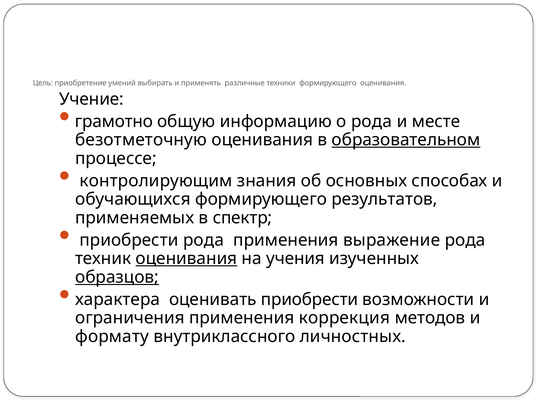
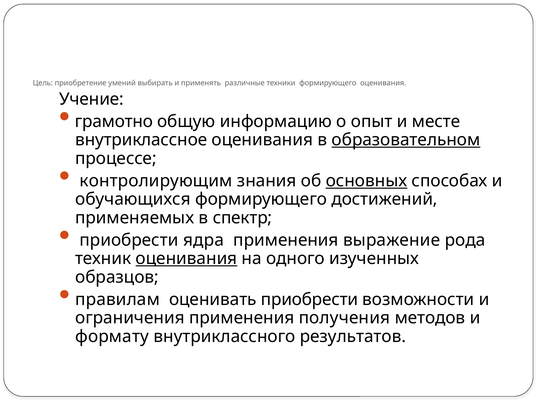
о рода: рода -> опыт (372, 122)
безотметочную: безотметочную -> внутриклассное (141, 140)
основных underline: none -> present (366, 181)
результатов: результатов -> достижений (384, 200)
приобрести рода: рода -> ядра (204, 241)
учения: учения -> одного (295, 259)
образцов underline: present -> none (117, 278)
характера: характера -> правилам (118, 300)
коррекция: коррекция -> получения (344, 318)
личностных: личностных -> результатов (353, 337)
